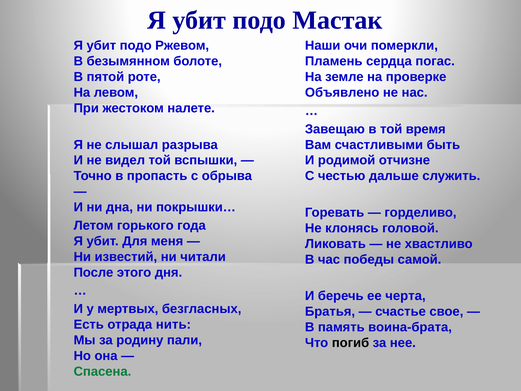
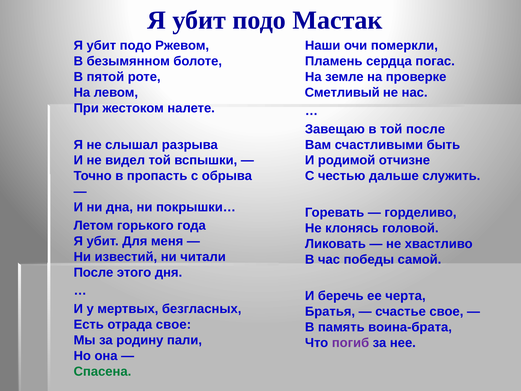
Объявлено: Объявлено -> Сметливый (342, 93)
той время: время -> после (426, 129)
отрада нить: нить -> свое (173, 324)
погиб colour: black -> purple (350, 343)
